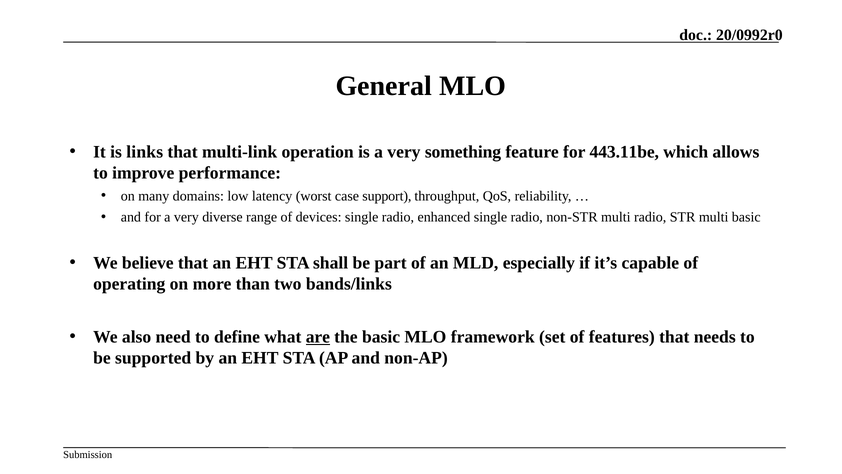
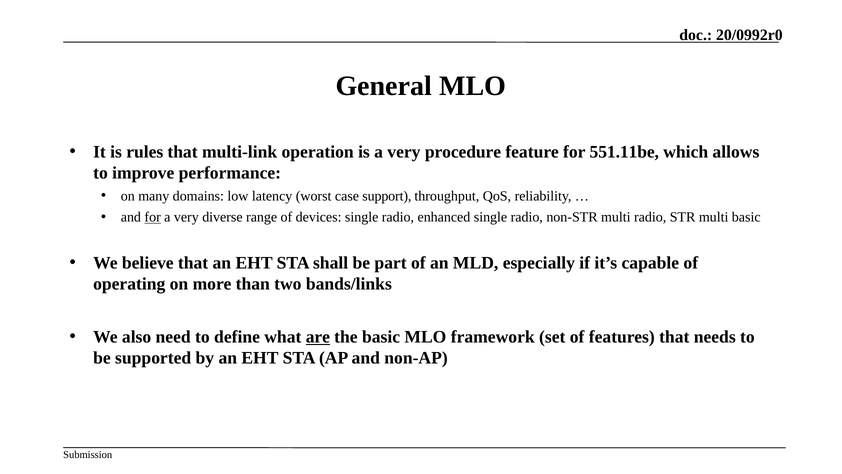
links: links -> rules (145, 152)
something: something -> procedure (463, 152)
443.11be: 443.11be -> 551.11be (624, 152)
for underline: none -> present (153, 217)
